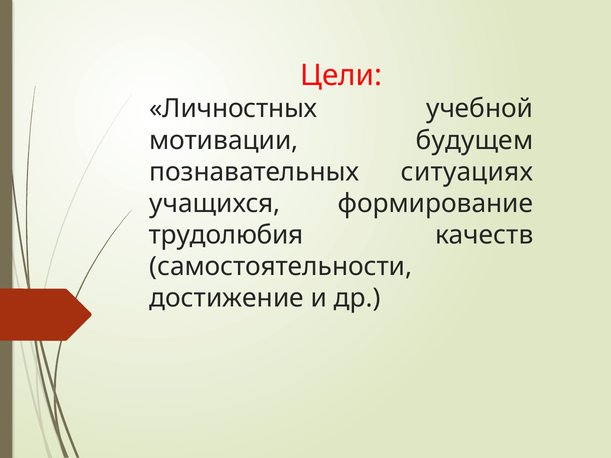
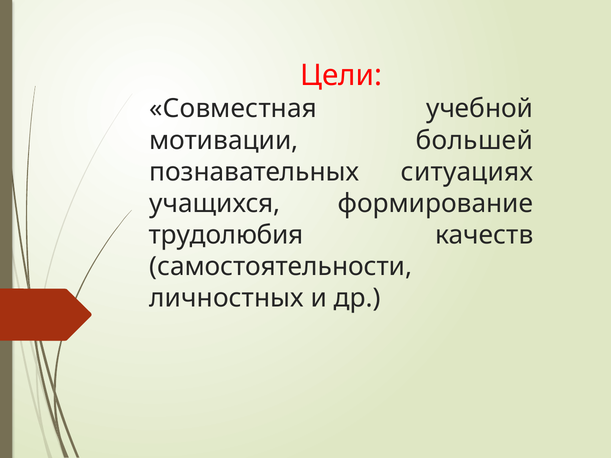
Личностных: Личностных -> Совместная (233, 109)
будущем: будущем -> большей (474, 140)
достижение: достижение -> личностных (227, 298)
